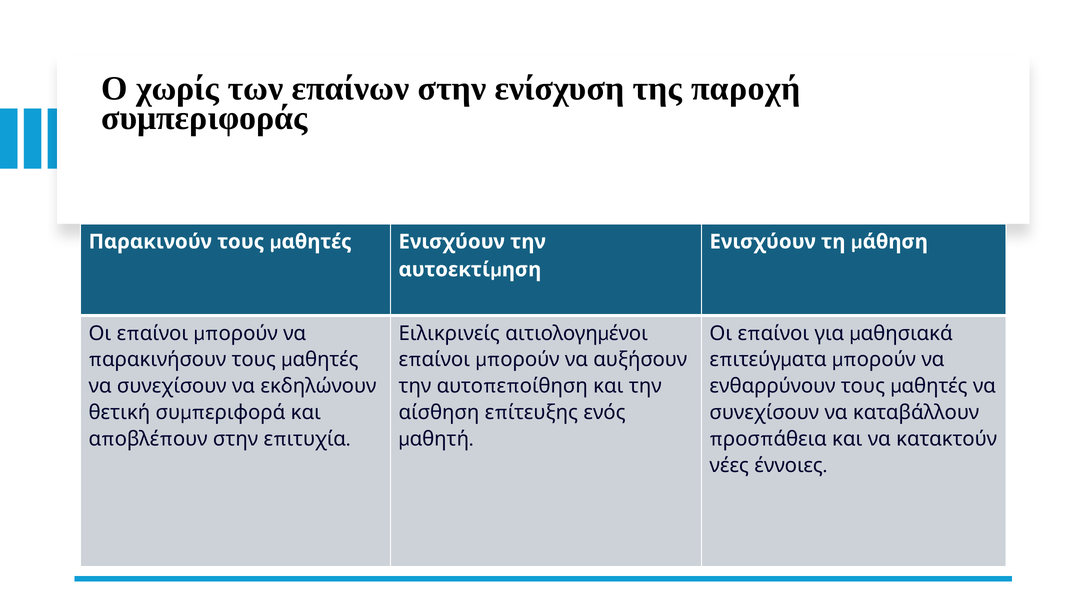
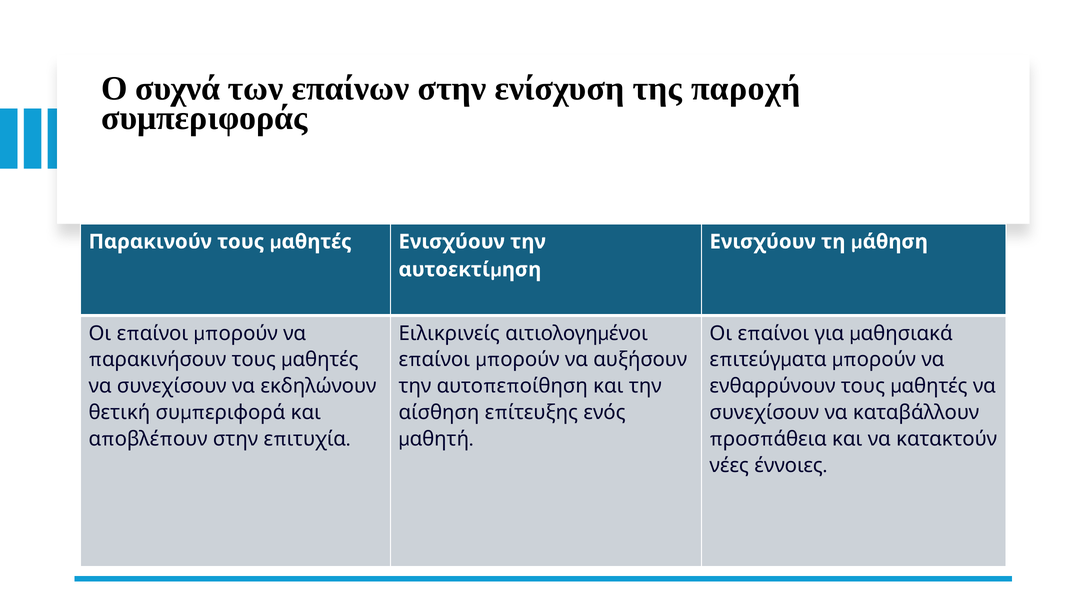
χωρίς: χωρίς -> συχνά (178, 89)
